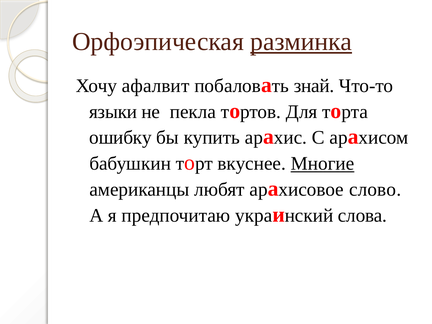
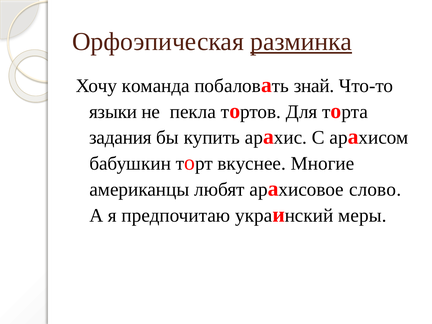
афалвит: афалвит -> команда (156, 86)
ошибку: ошибку -> задания (120, 138)
Многие underline: present -> none (323, 164)
слова: слова -> меры (362, 215)
